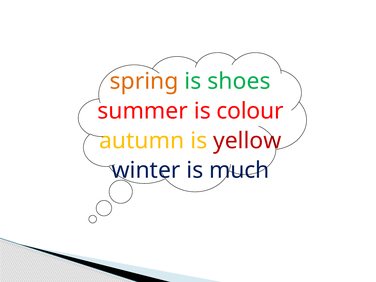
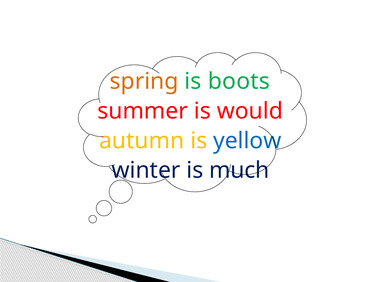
shoes: shoes -> boots (239, 81)
colour: colour -> would (250, 111)
yellow colour: red -> blue (247, 141)
